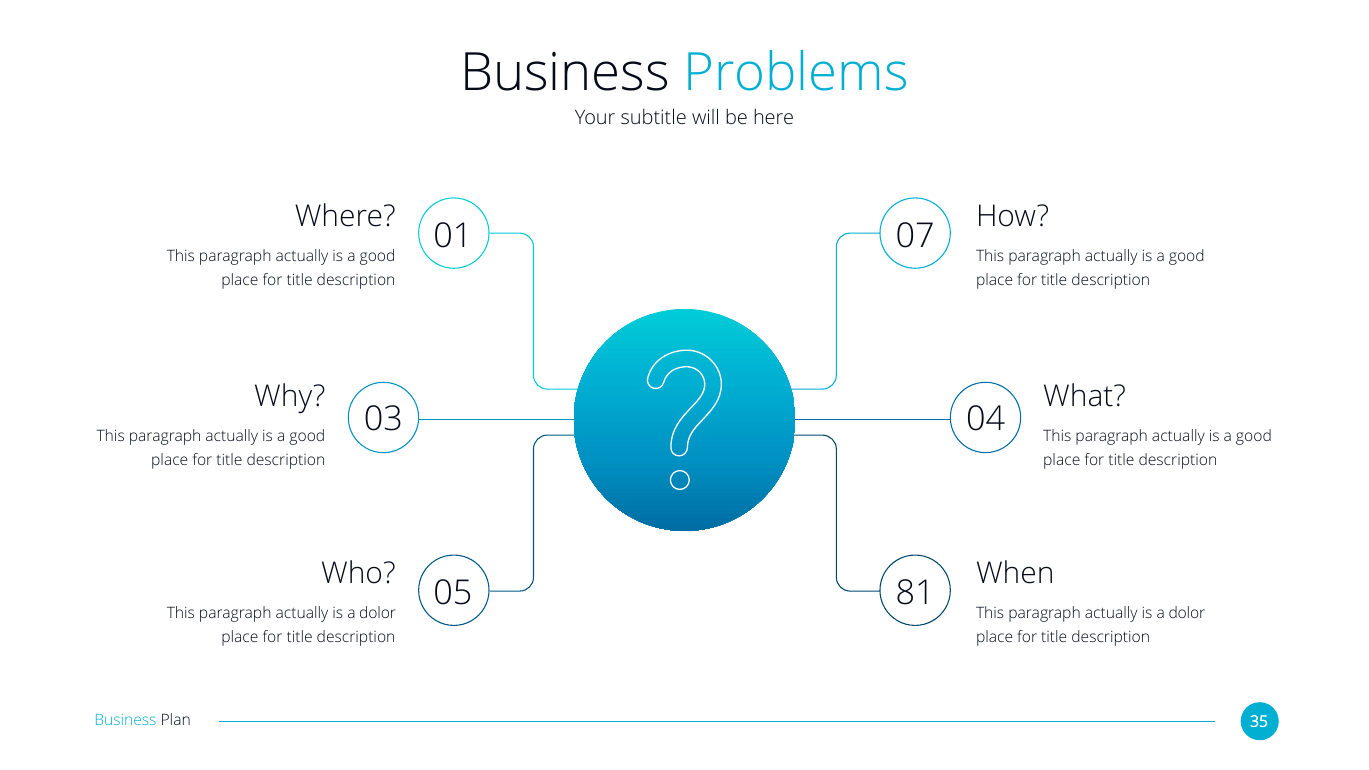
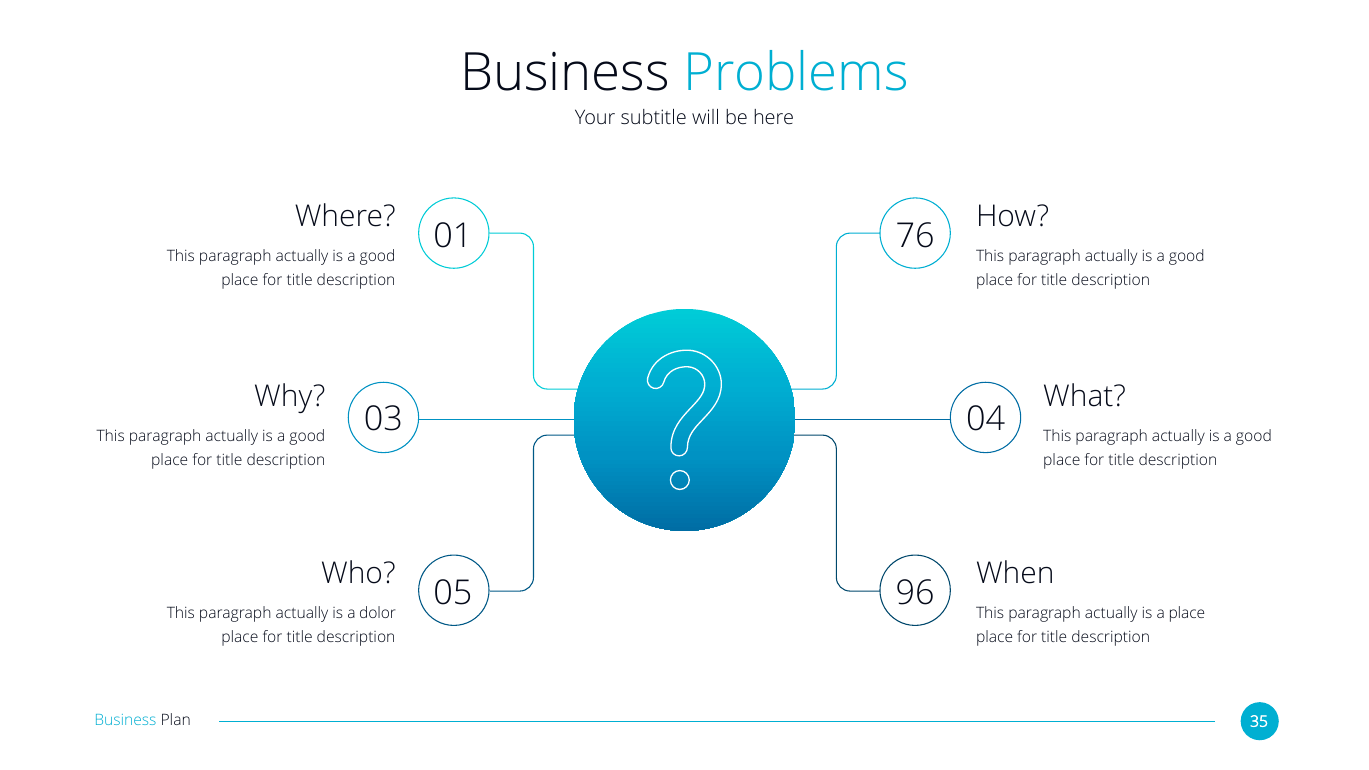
07: 07 -> 76 (915, 236)
81: 81 -> 96 (915, 593)
dolor: dolor -> place (1187, 613)
